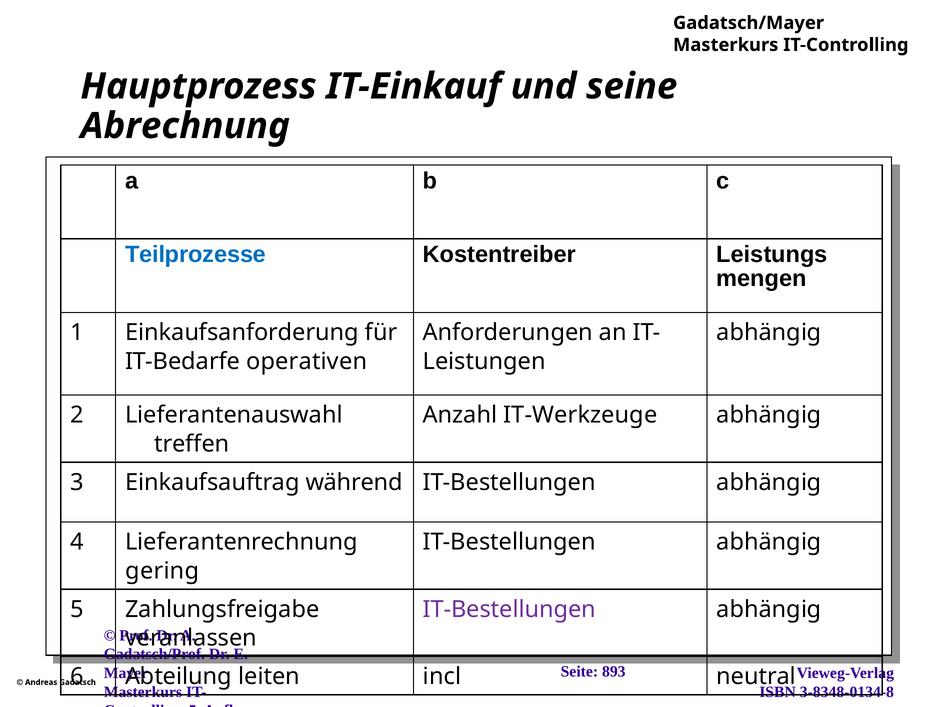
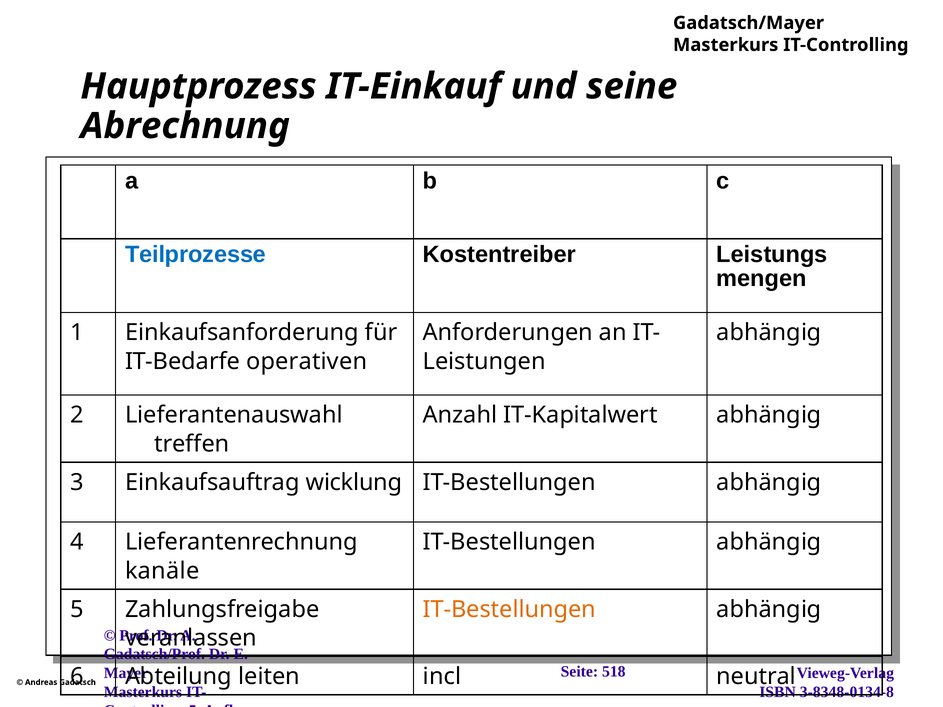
IT-Werkzeuge: IT-Werkzeuge -> IT-Kapitalwert (580, 415)
während: während -> wicklung (354, 482)
gering: gering -> kanäle (162, 571)
IT-Bestellungen colour: purple -> orange (509, 609)
893: 893 -> 518 (614, 672)
